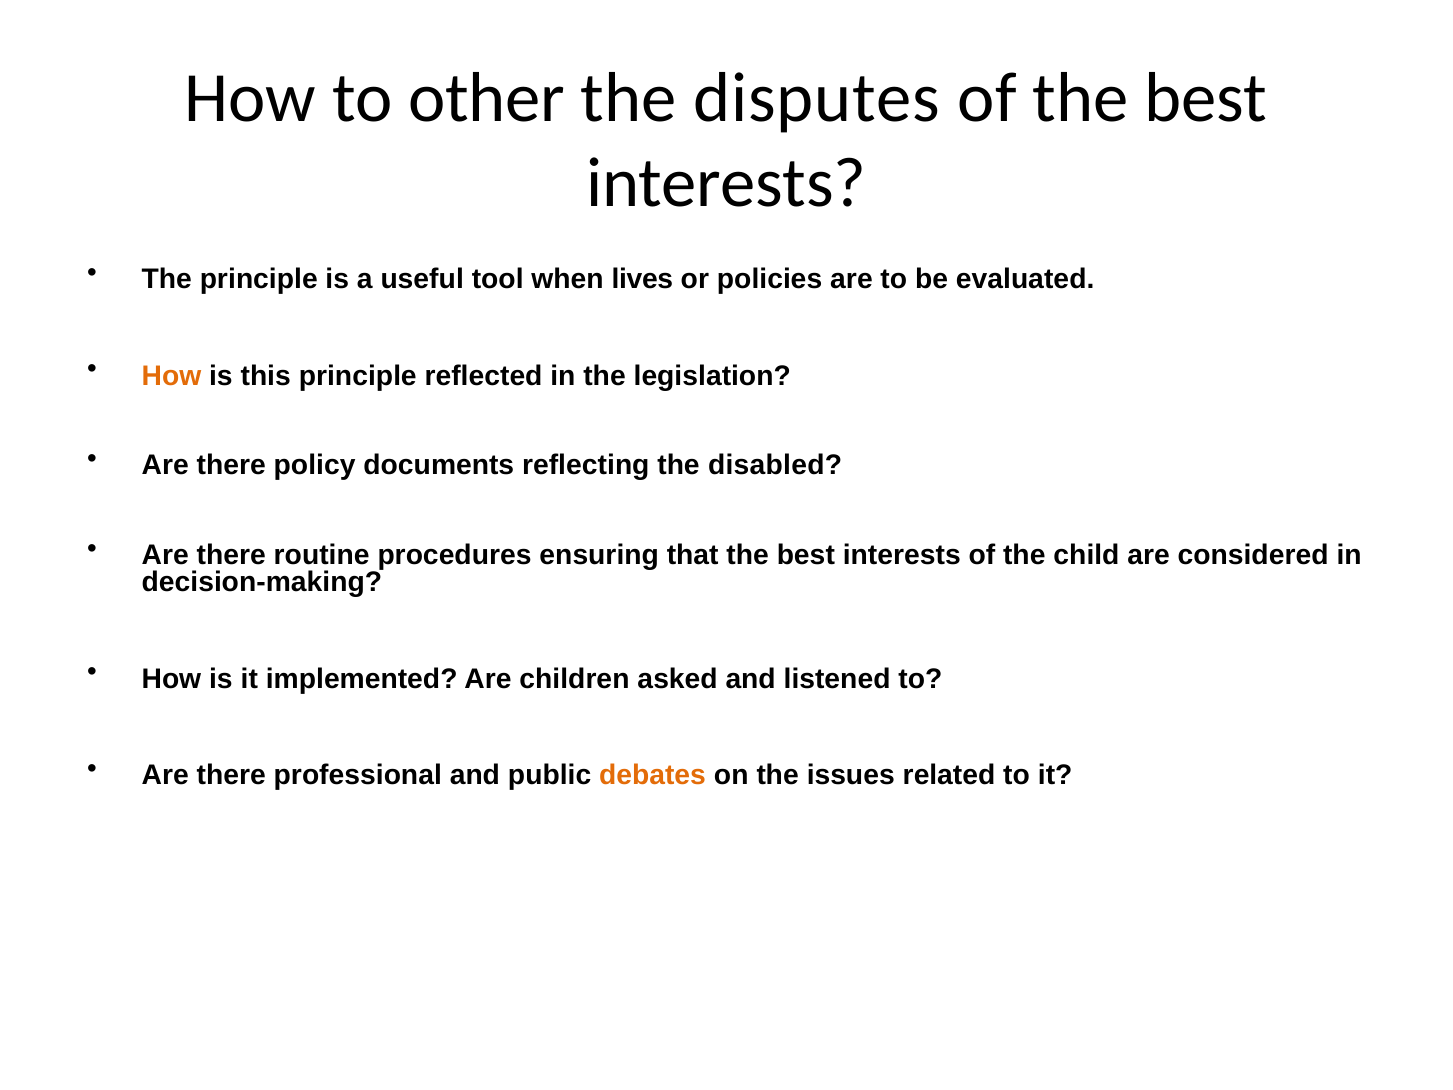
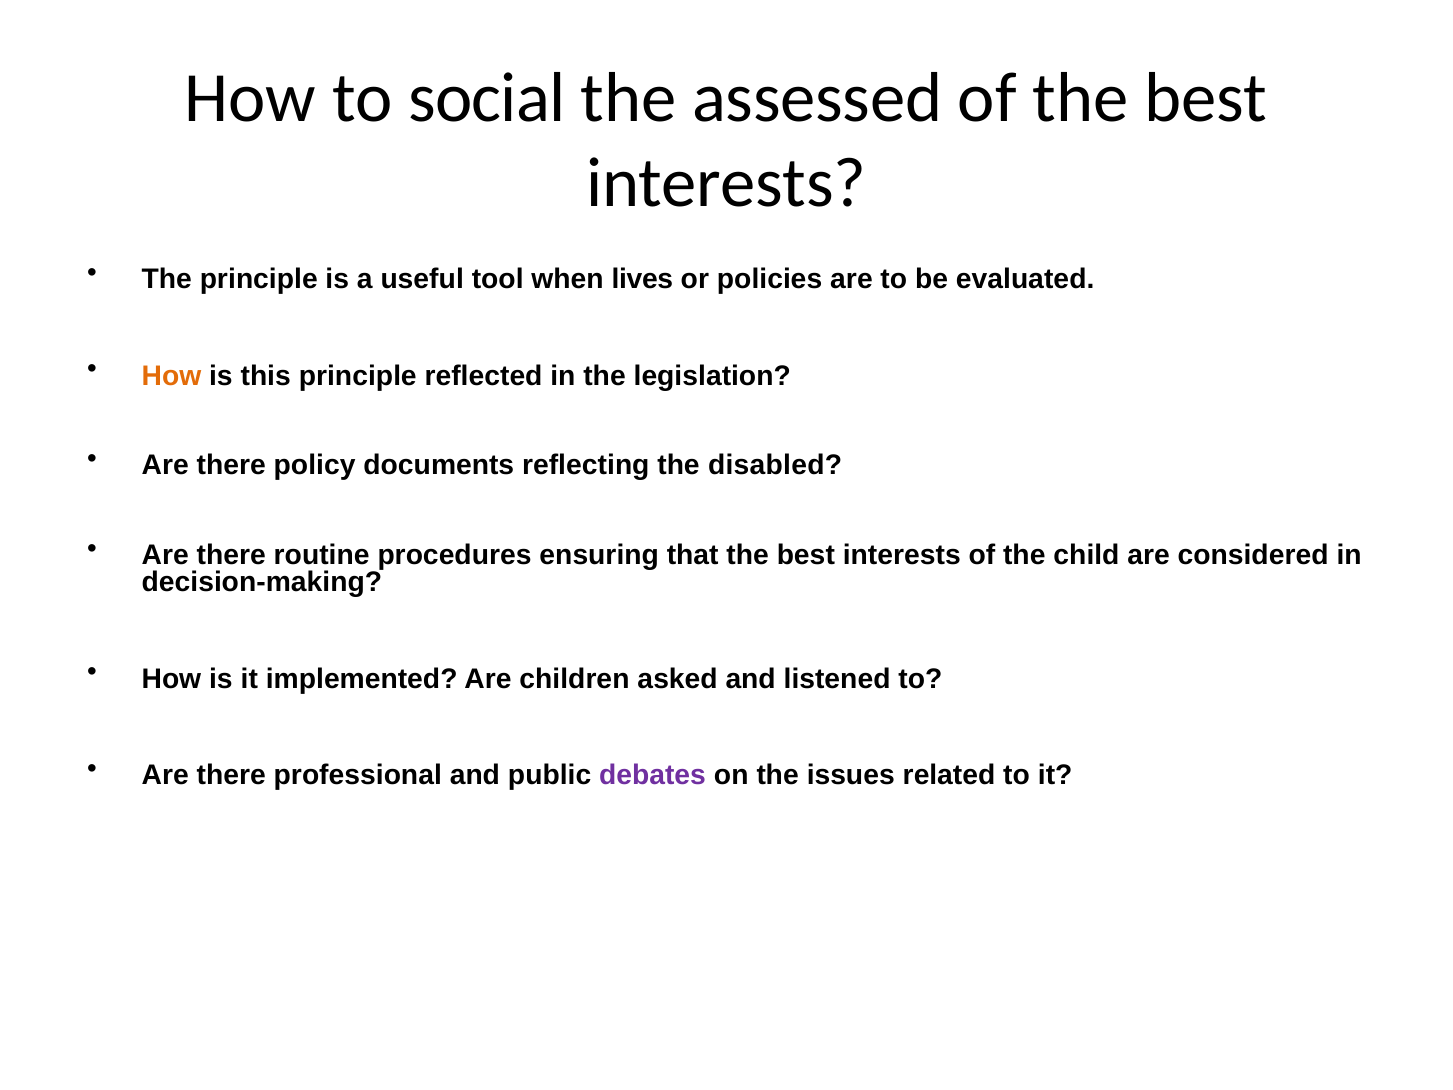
other: other -> social (487, 98)
disputes: disputes -> assessed (817, 98)
debates colour: orange -> purple (653, 775)
